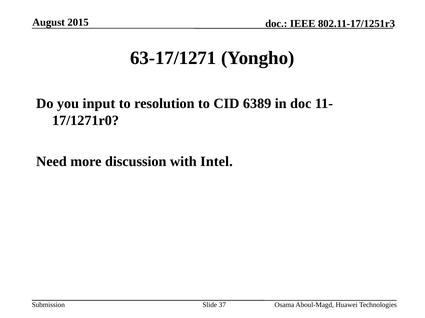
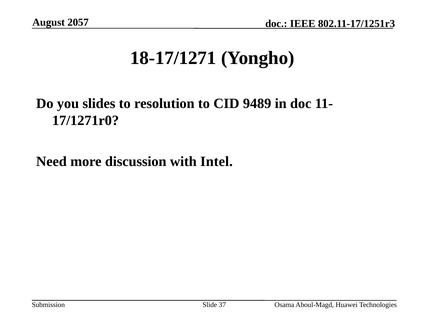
2015: 2015 -> 2057 (78, 23)
63-17/1271: 63-17/1271 -> 18-17/1271 (173, 58)
input: input -> slides (99, 104)
6389: 6389 -> 9489 (257, 104)
